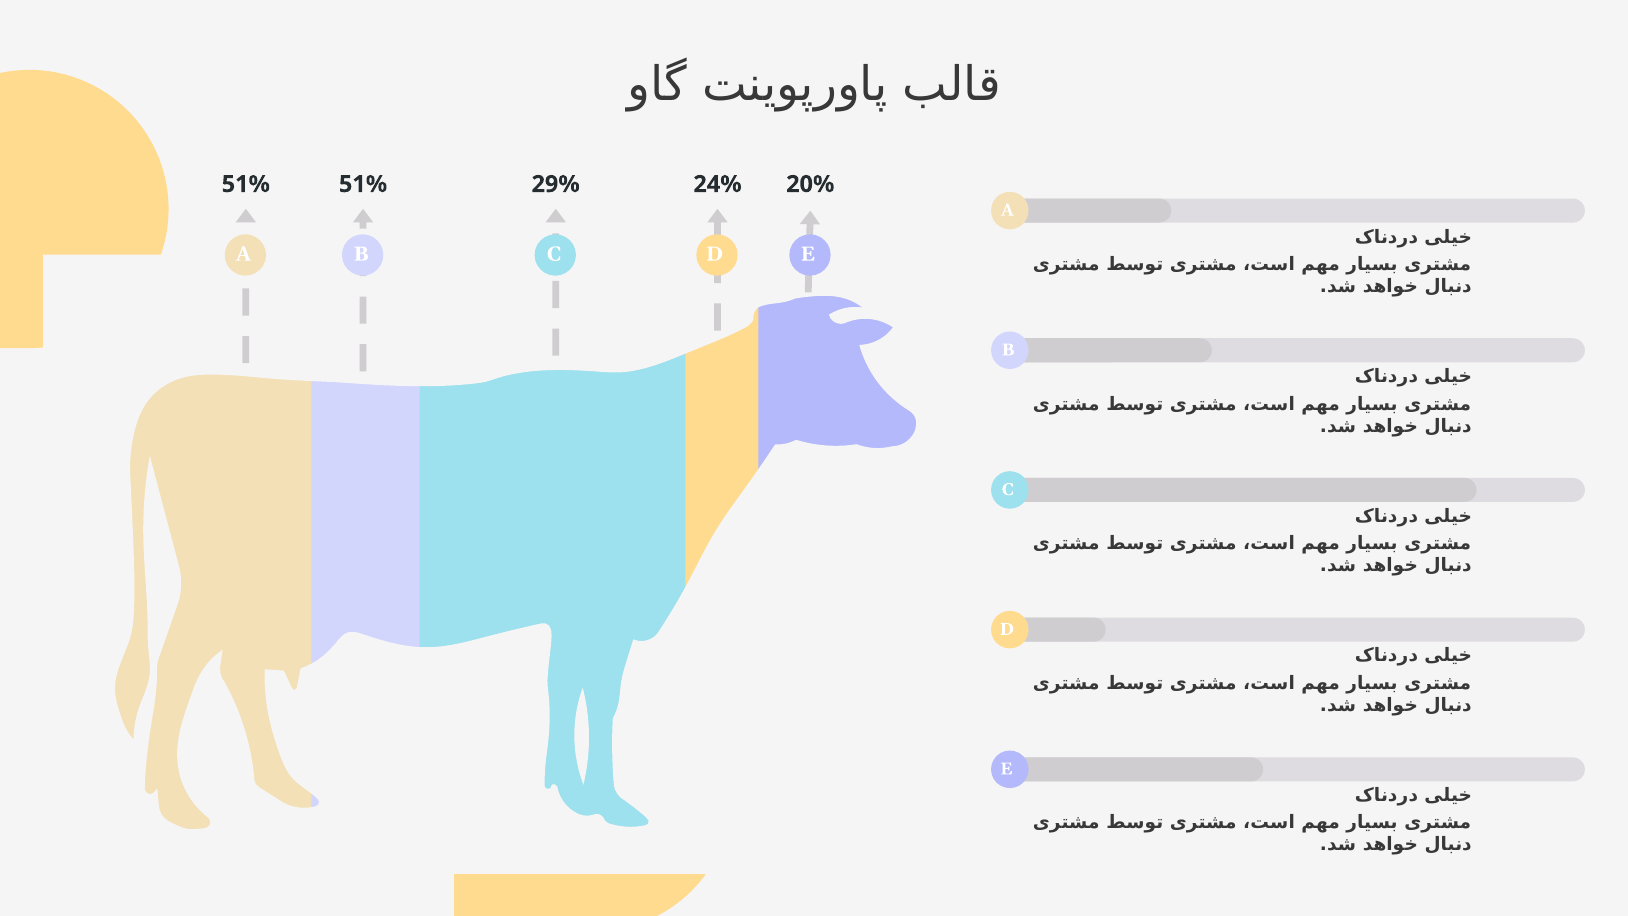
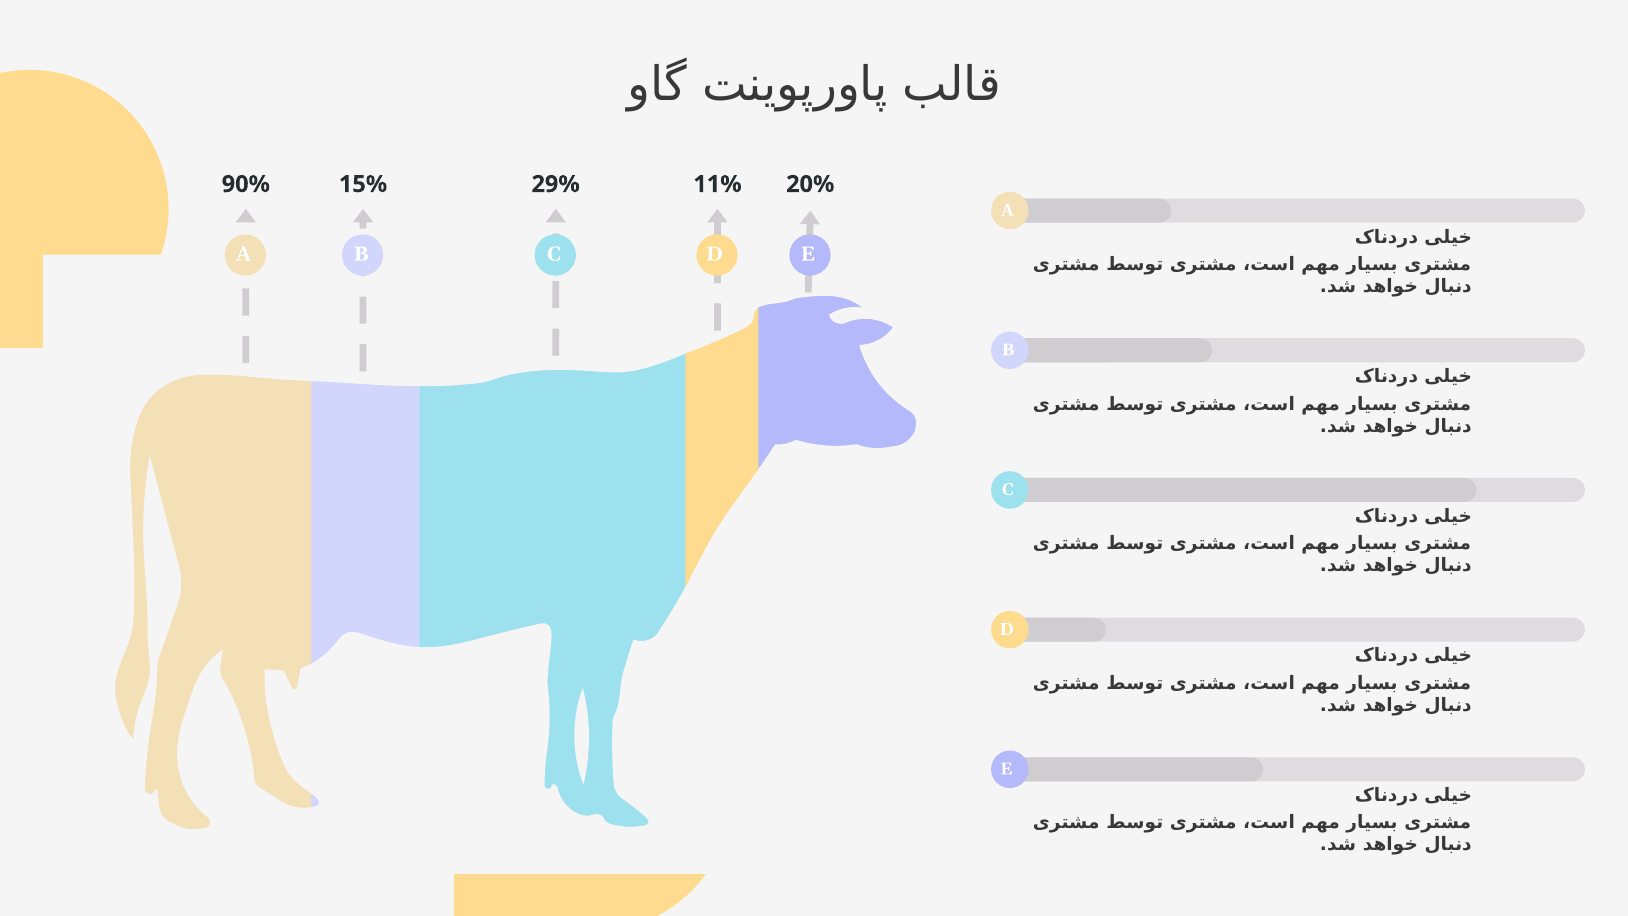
51%: 51% -> 90% (246, 184)
51%: 51% -> 15% (363, 184)
24%: 24% -> 11% (717, 184)
